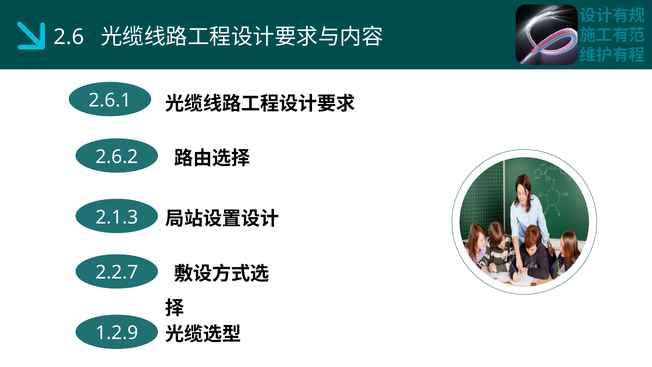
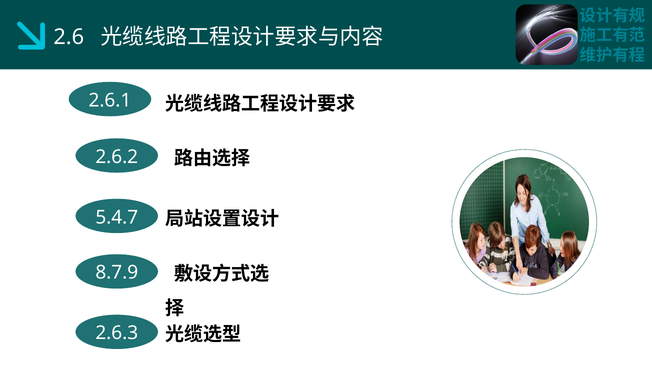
2.1.3: 2.1.3 -> 5.4.7 (117, 217)
2.2.7: 2.2.7 -> 8.7.9 (117, 273)
1.2.9: 1.2.9 -> 2.6.3 (117, 333)
